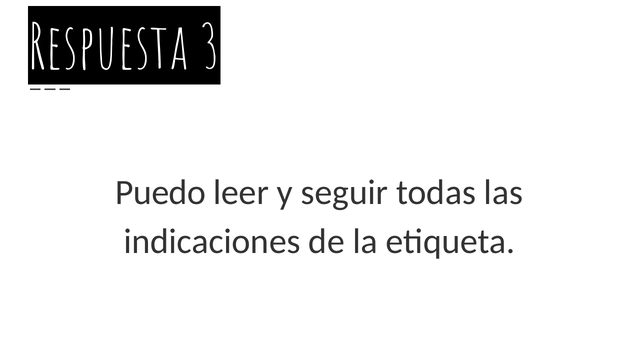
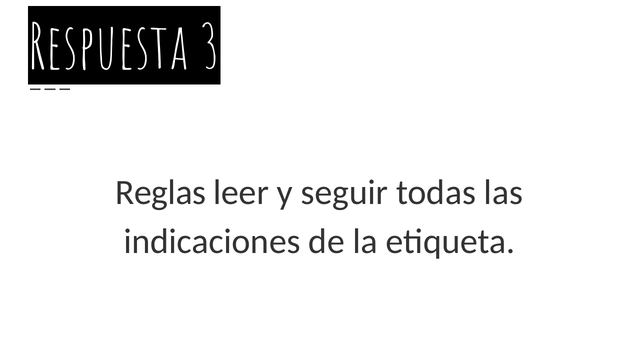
Puedo: Puedo -> Reglas (161, 192)
